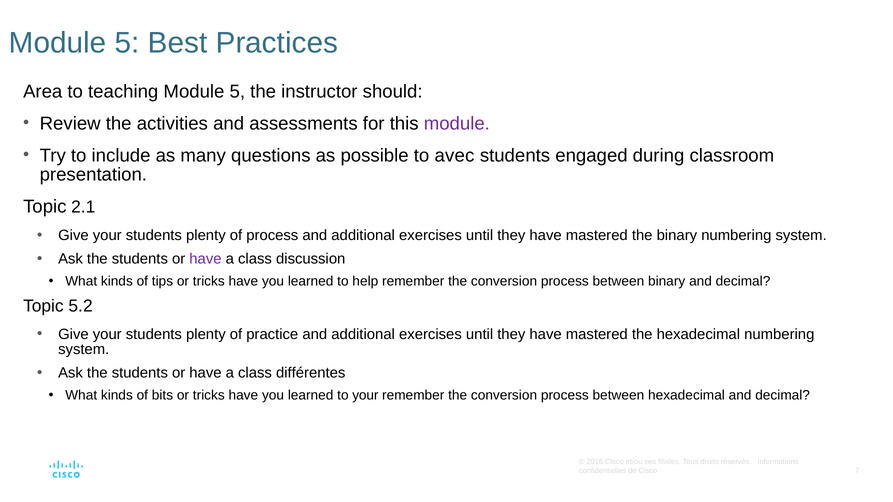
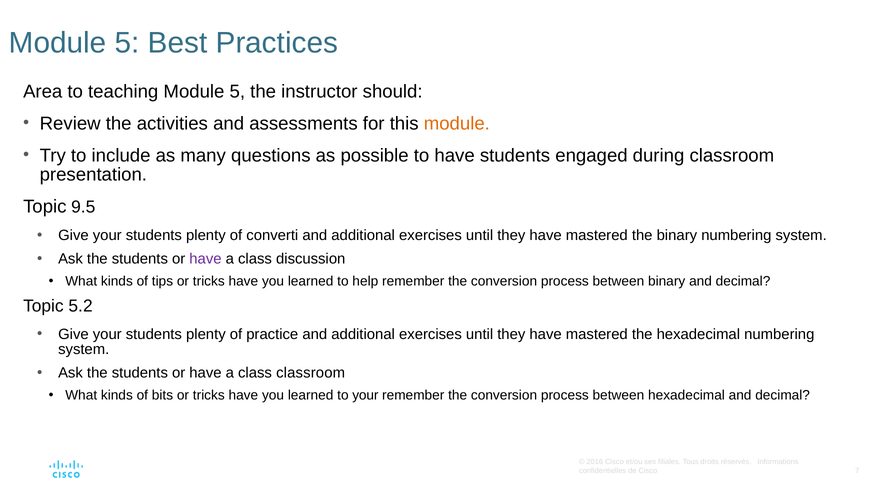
module colour: purple -> orange (457, 124)
to avec: avec -> have (455, 156)
2.1: 2.1 -> 9.5 (83, 207)
of process: process -> converti (272, 236)
class différentes: différentes -> classroom (311, 373)
